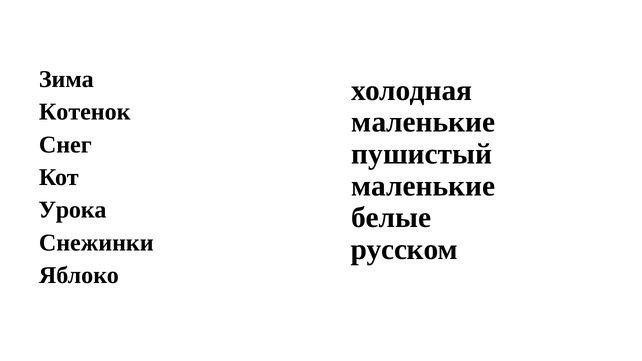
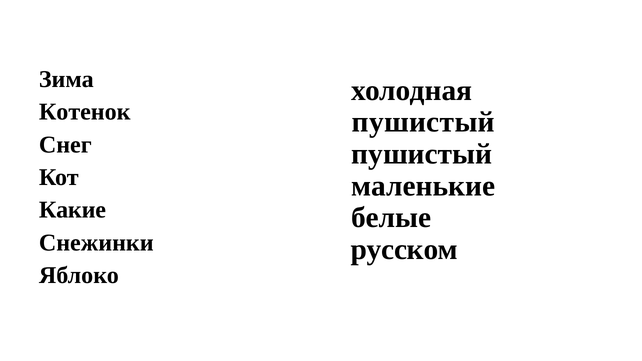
маленькие: маленькие -> пушистый (423, 122)
Урока: Урока -> Какие (72, 210)
